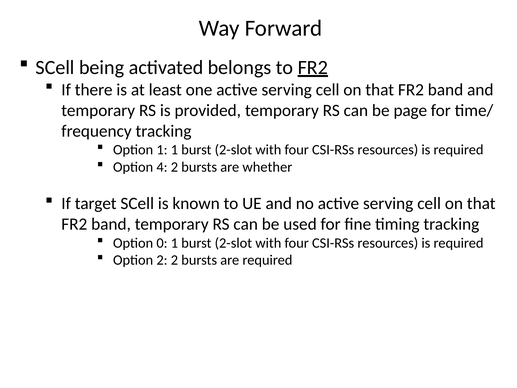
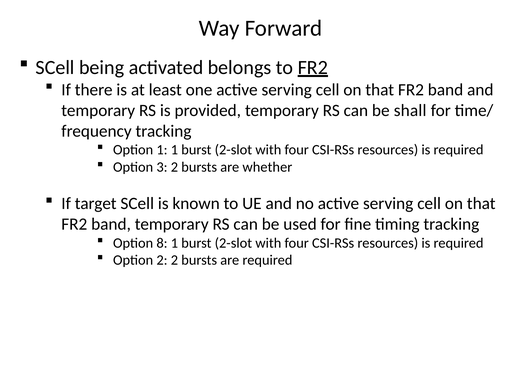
page: page -> shall (410, 110)
4: 4 -> 3 (162, 167)
0: 0 -> 8 (162, 243)
